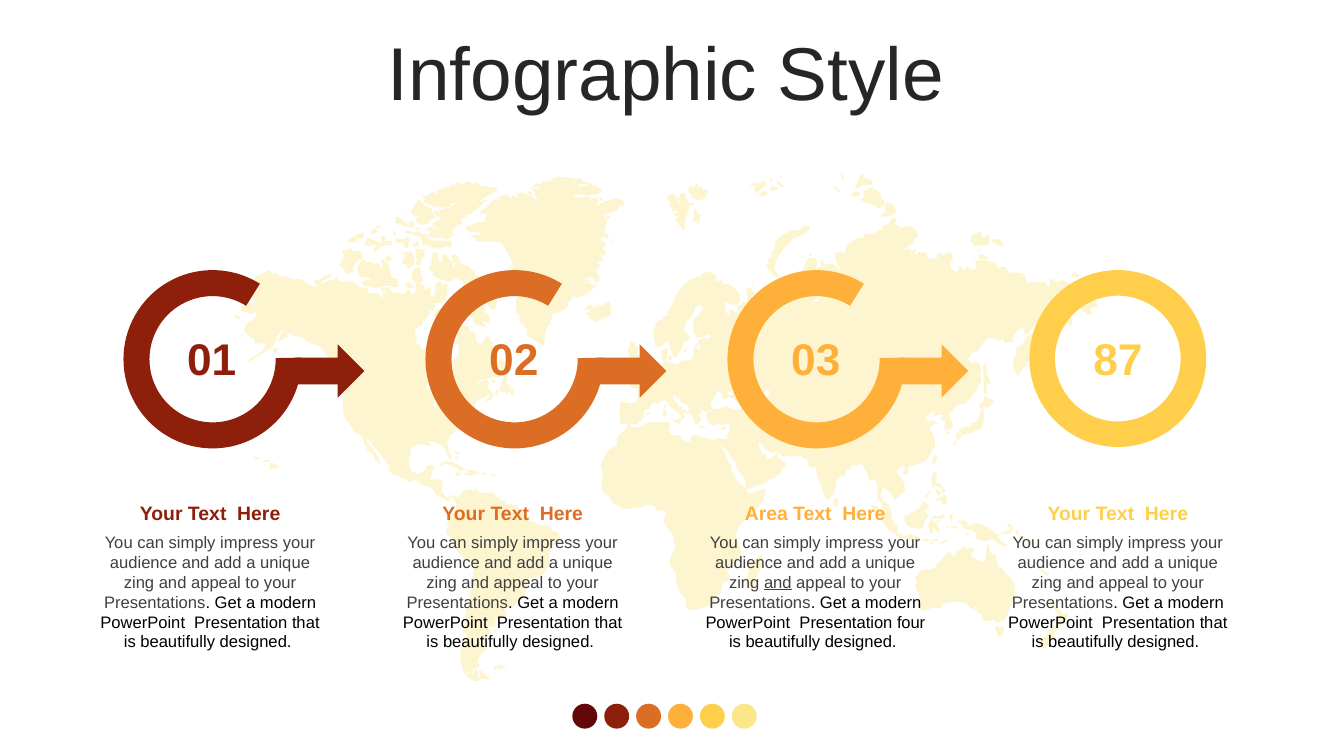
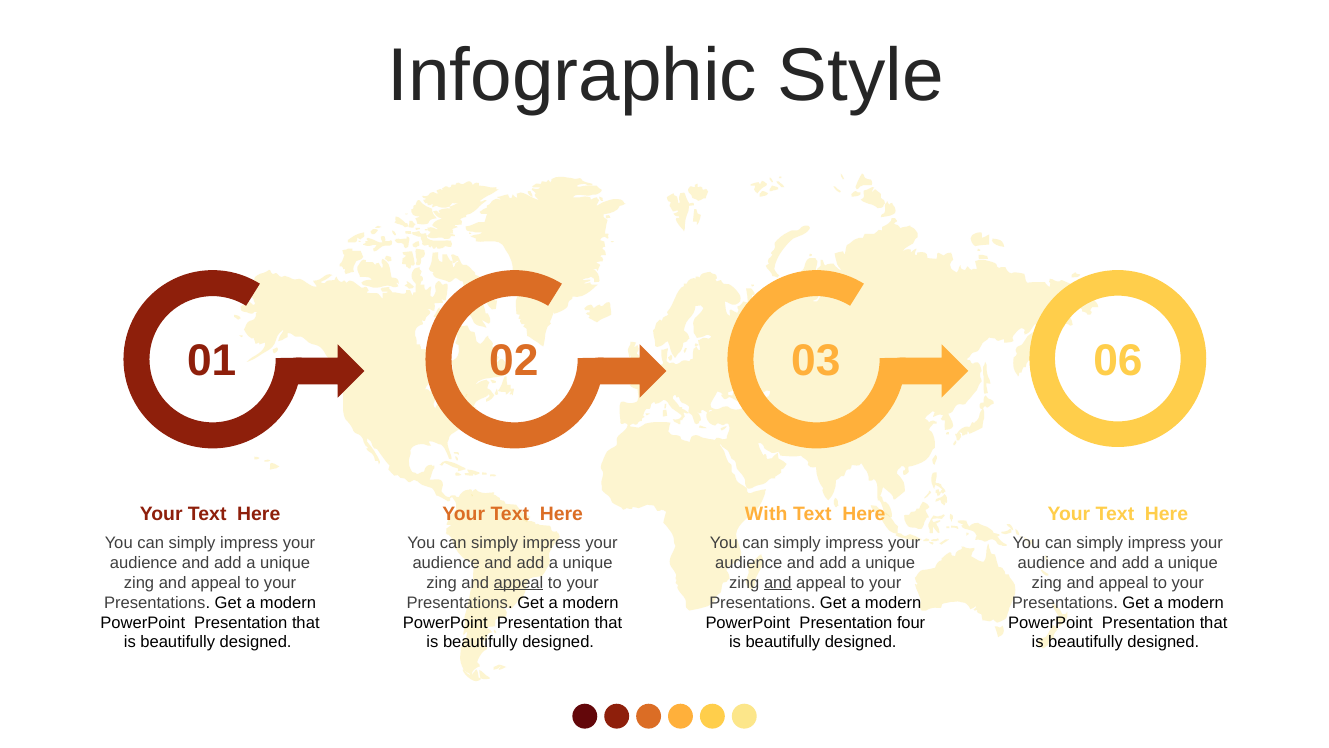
87: 87 -> 06 (1118, 361)
Area: Area -> With (766, 513)
appeal underline: none -> present (519, 582)
